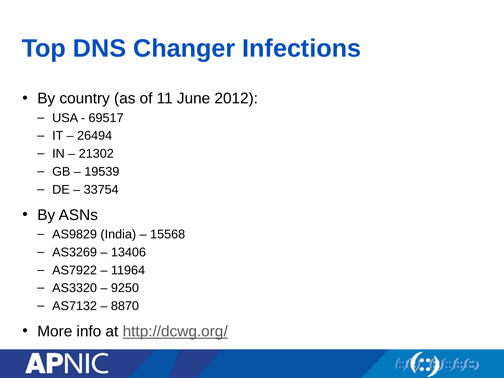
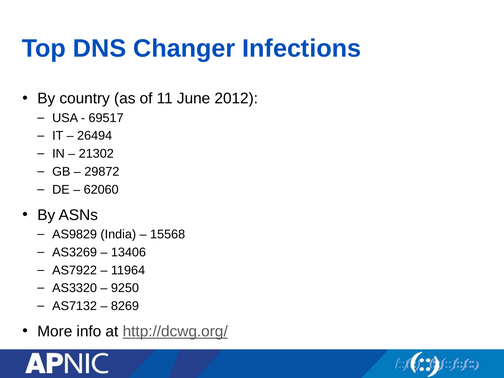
19539: 19539 -> 29872 (102, 172)
33754: 33754 -> 62060 (101, 190)
8870: 8870 -> 8269 (125, 306)
